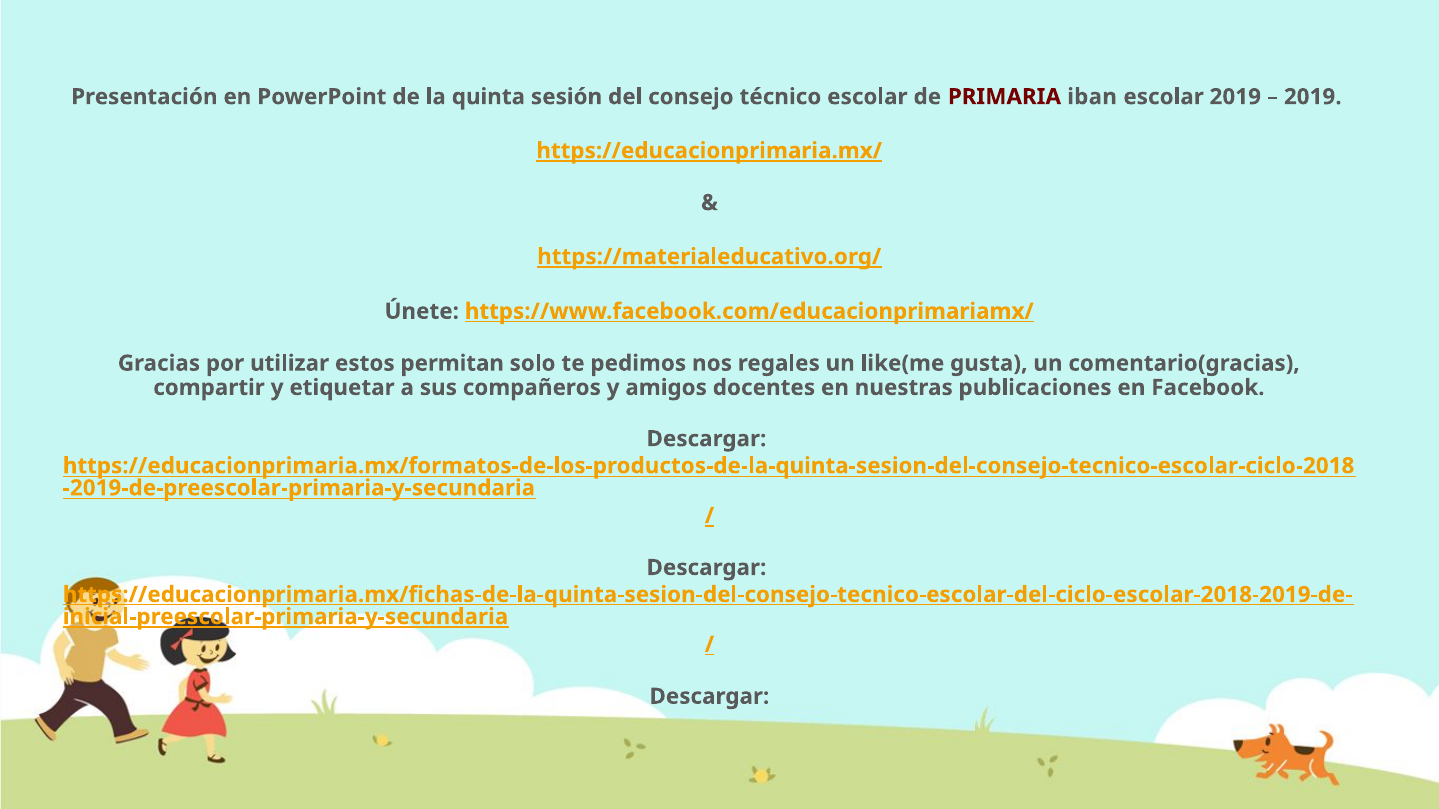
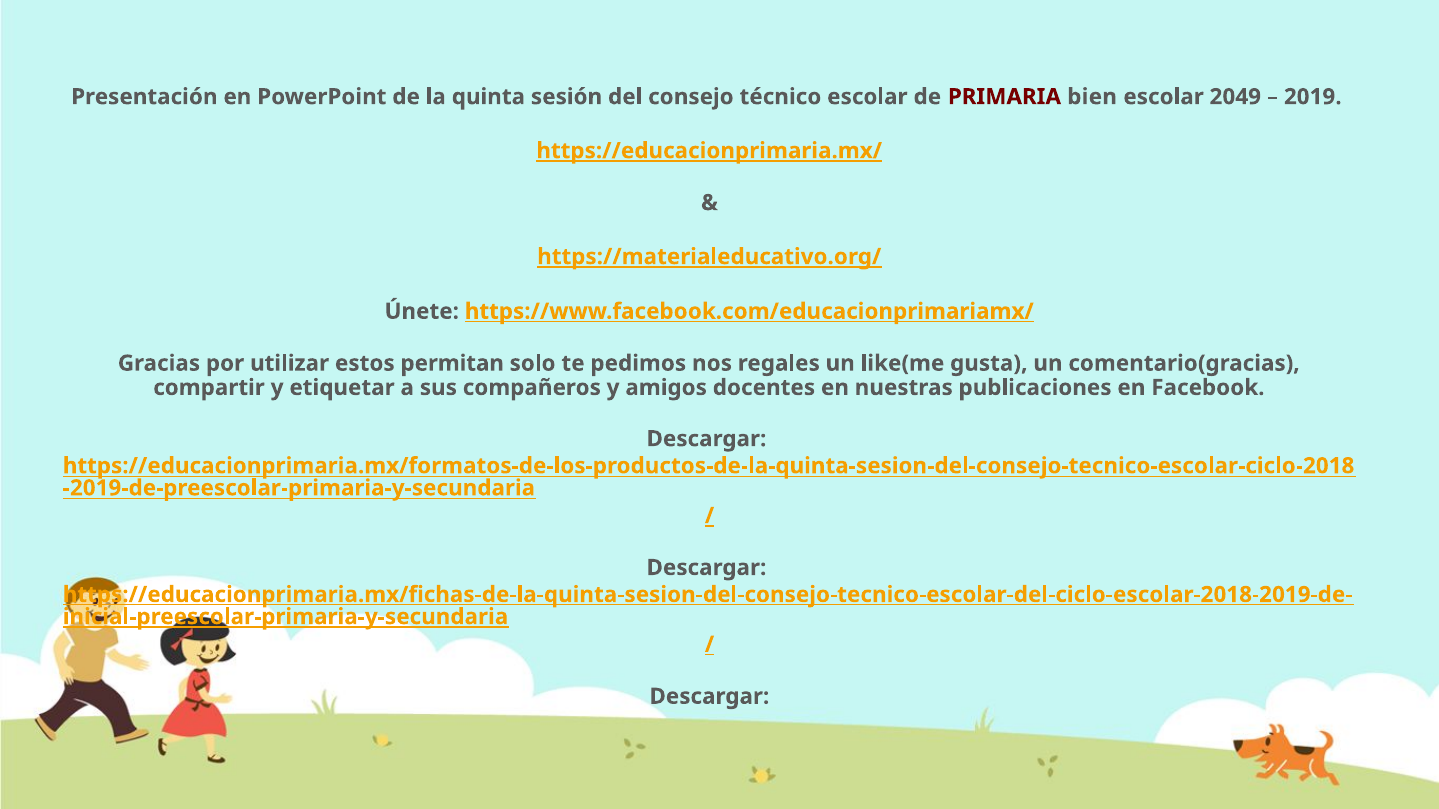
iban: iban -> bien (1092, 97)
escolar 2019: 2019 -> 2049 (1235, 97)
